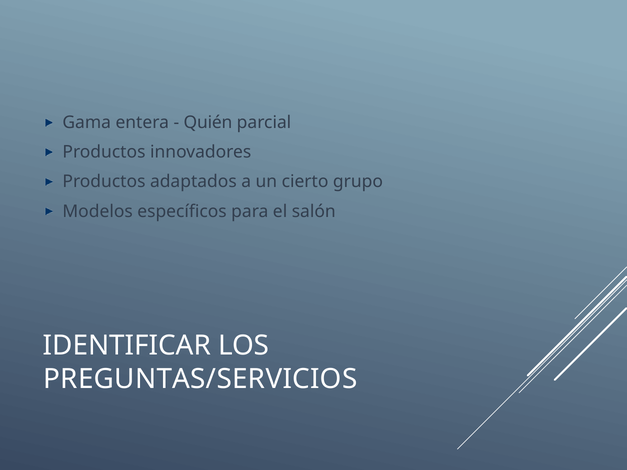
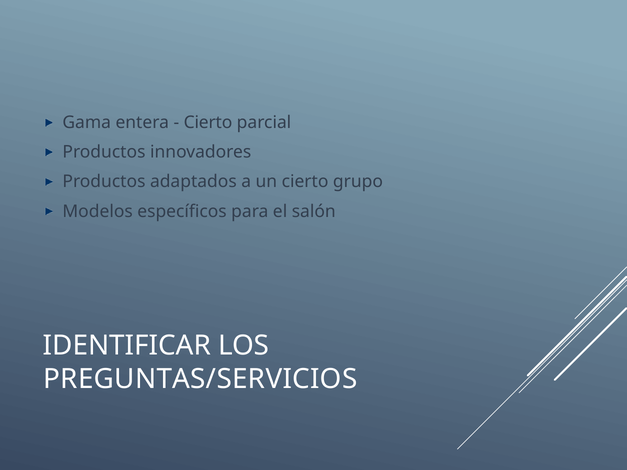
Quién: Quién -> Cierto (208, 123)
